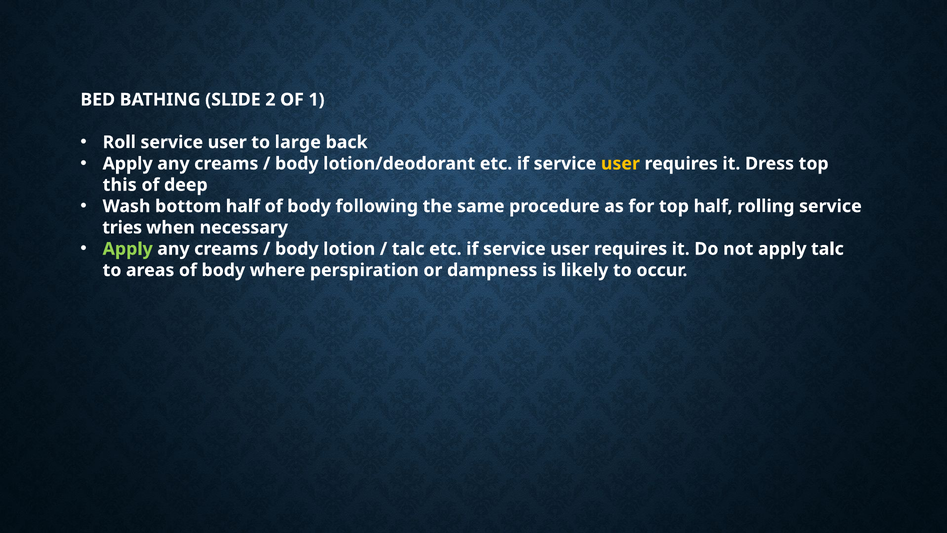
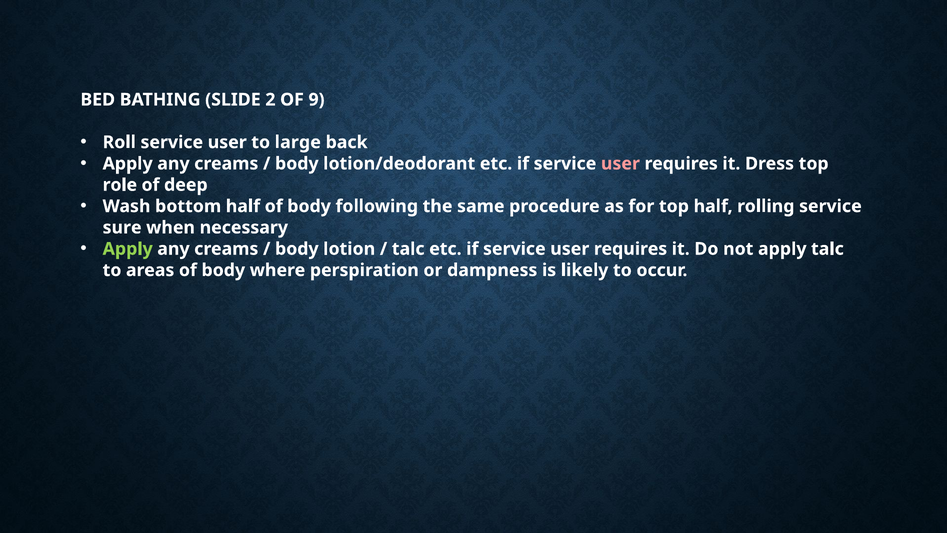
1: 1 -> 9 (317, 100)
user colour: yellow -> pink (620, 164)
this: this -> role (120, 185)
tries: tries -> sure (122, 227)
